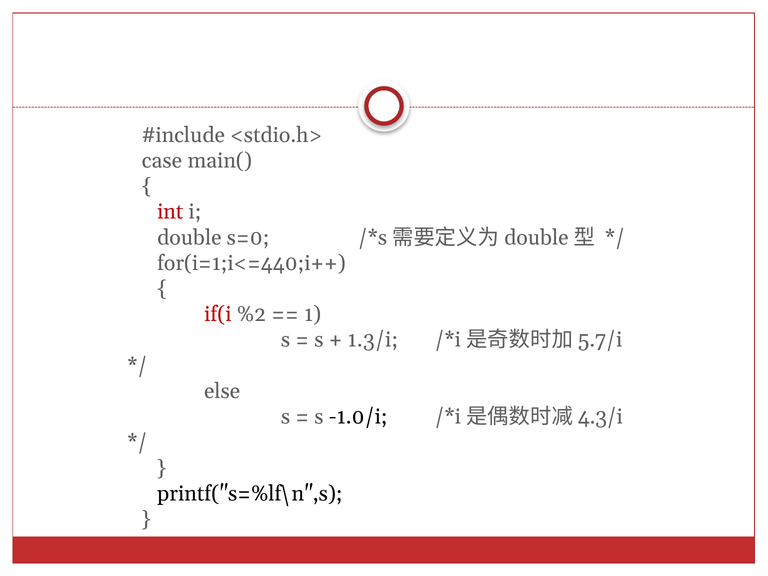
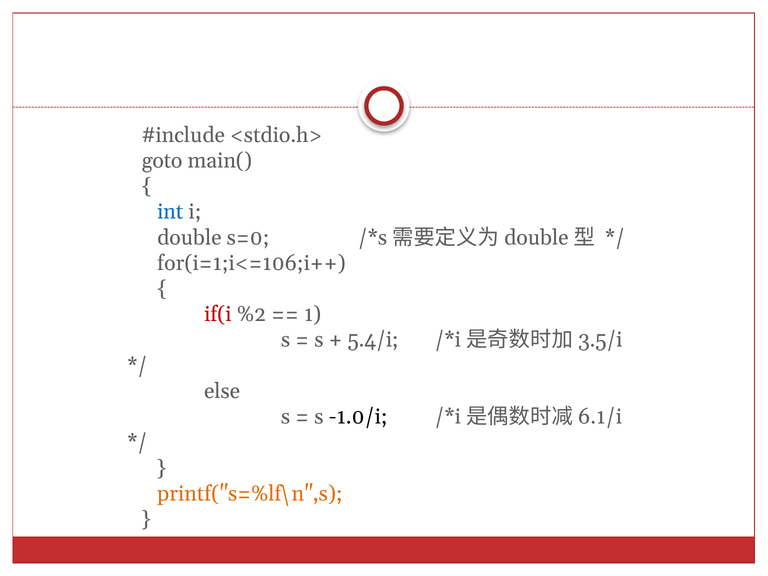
case: case -> goto (162, 161)
int colour: red -> blue (170, 212)
for(i=1;i<=440;i++: for(i=1;i<=440;i++ -> for(i=1;i<=106;i++ (251, 263)
1.3/i: 1.3/i -> 5.4/i (373, 340)
5.7/i: 5.7/i -> 3.5/i (600, 340)
4.3/i: 4.3/i -> 6.1/i (600, 417)
printf("s=%lf\n",s colour: black -> orange (250, 494)
